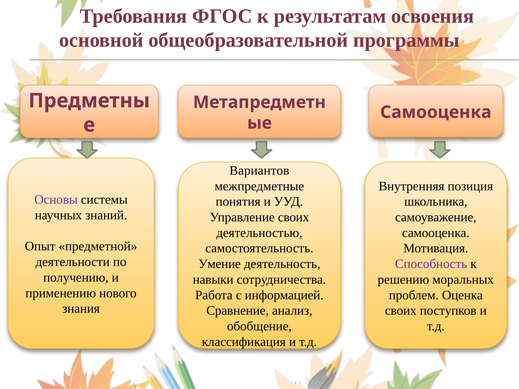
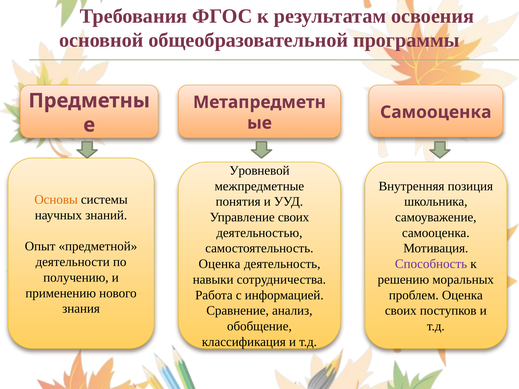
Вариантов: Вариантов -> Уровневой (259, 171)
Основы colour: purple -> orange (56, 200)
Умение: Умение -> Оценка (219, 264)
